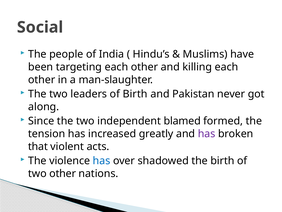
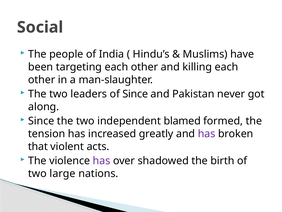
of Birth: Birth -> Since (135, 94)
has colour: blue -> purple (102, 160)
two other: other -> large (63, 173)
